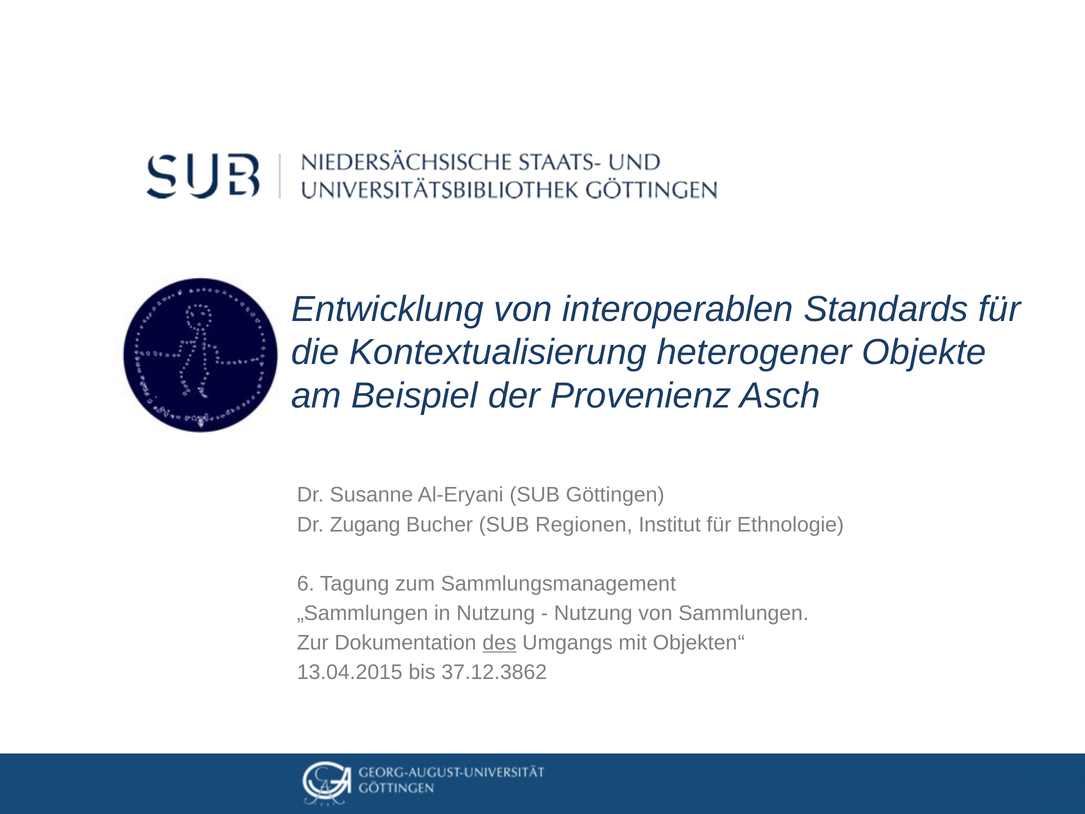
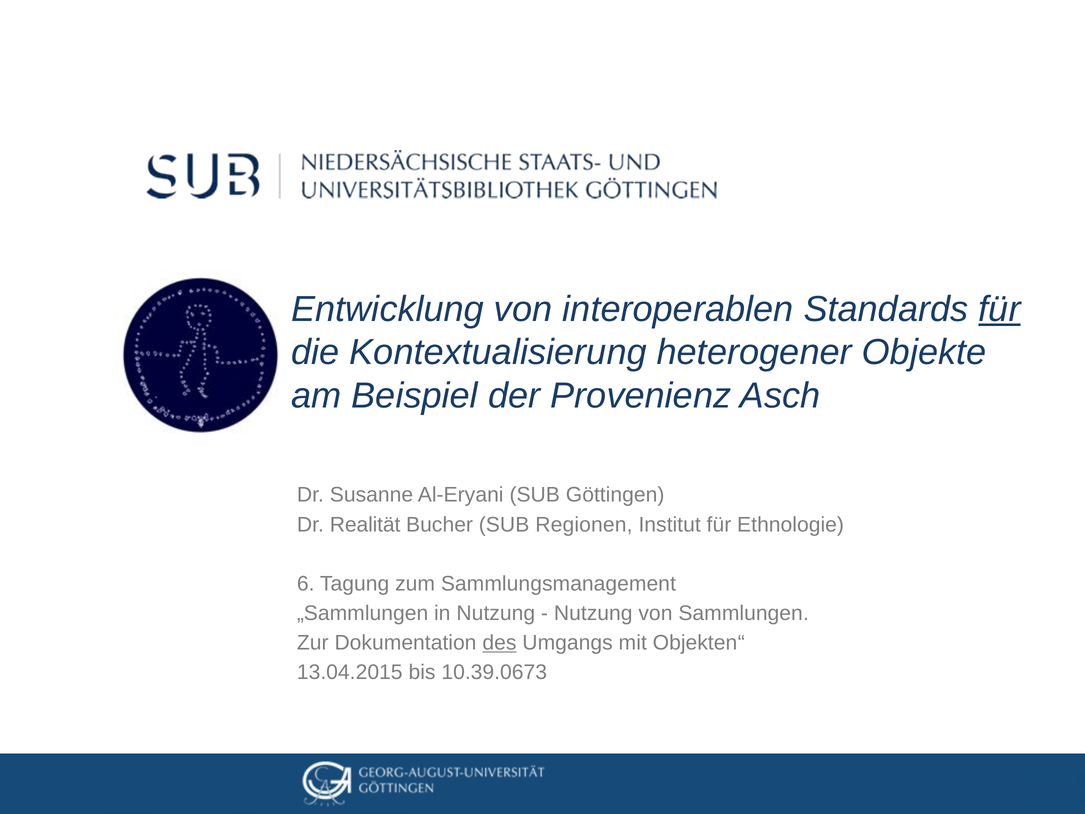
für underline: none -> present (1000, 309)
Zugang: Zugang -> Realität (365, 524)
37.12.3862: 37.12.3862 -> 10.39.0673 (494, 672)
